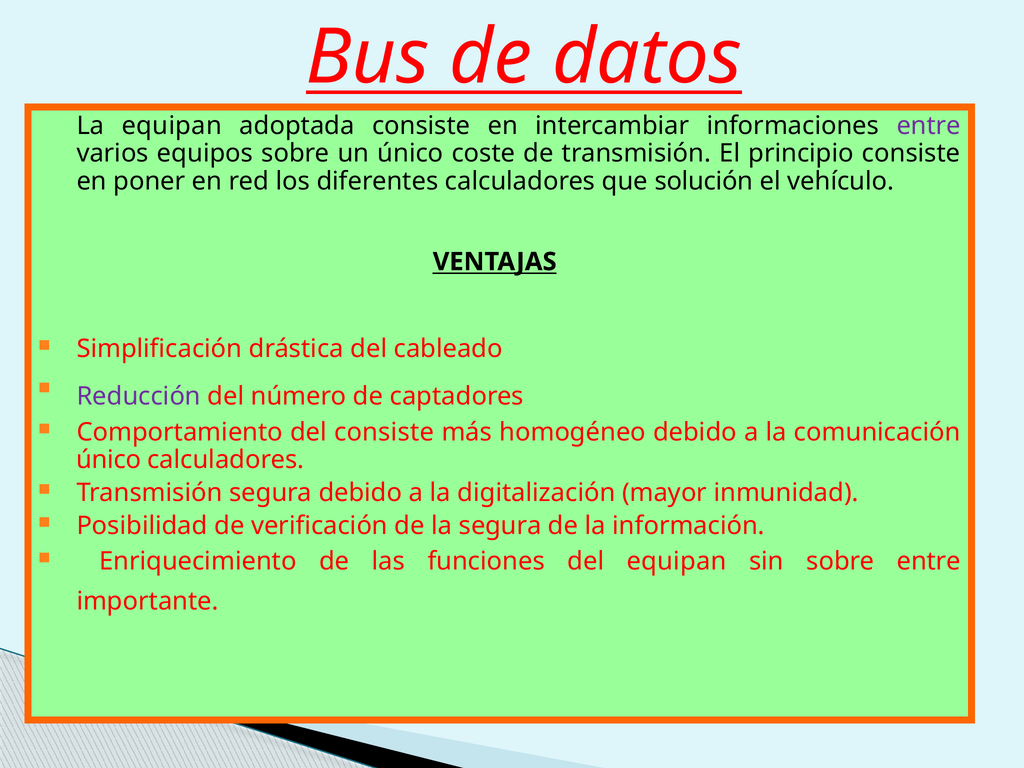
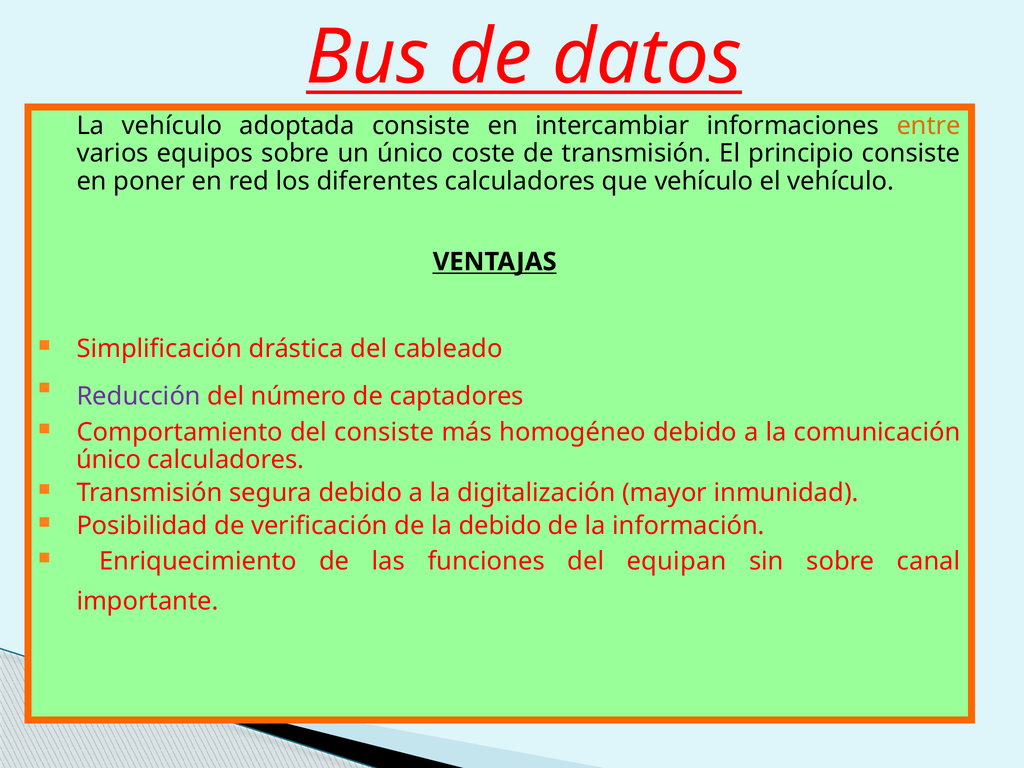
La equipan: equipan -> vehículo (172, 126)
entre colour: purple -> orange (929, 126)
que solución: solución -> vehículo (704, 181)
la segura: segura -> debido (500, 526)
sobre entre: entre -> canal (929, 561)
